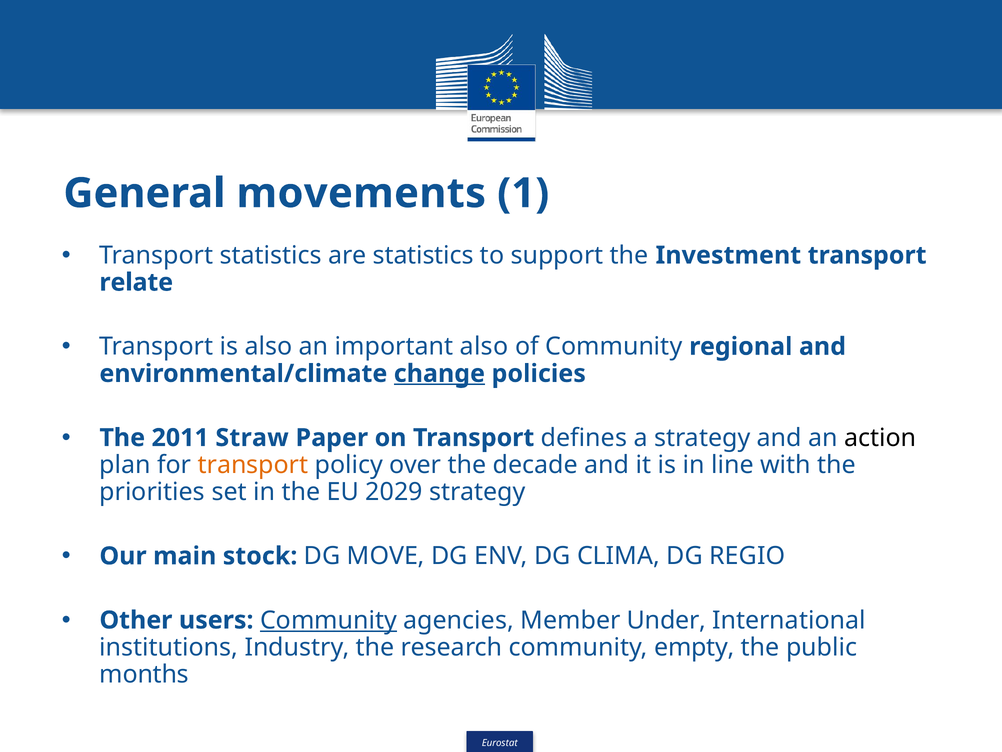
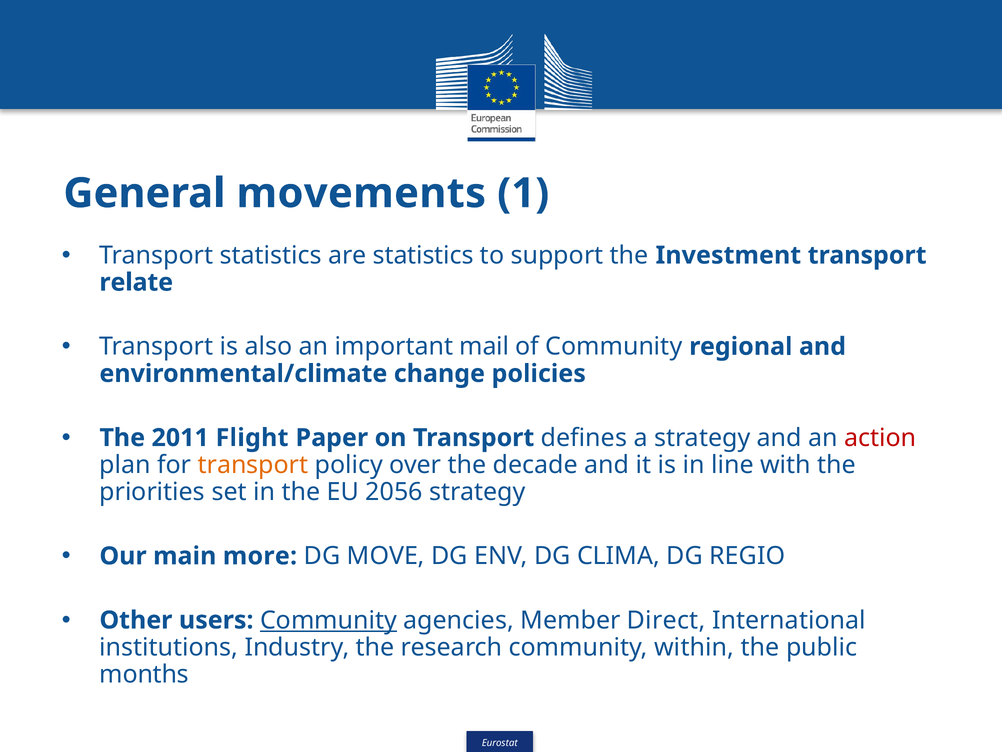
important also: also -> mail (484, 346)
change underline: present -> none (439, 373)
Straw: Straw -> Flight (252, 438)
action colour: black -> red (880, 438)
2029: 2029 -> 2056 (394, 492)
stock: stock -> more (260, 556)
Under: Under -> Direct (666, 620)
empty: empty -> within (694, 647)
